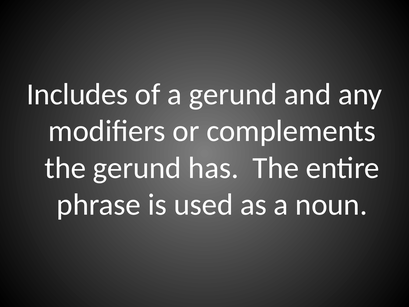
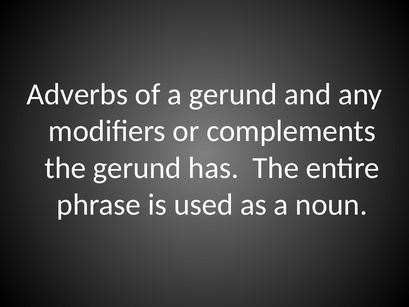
Includes: Includes -> Adverbs (77, 94)
